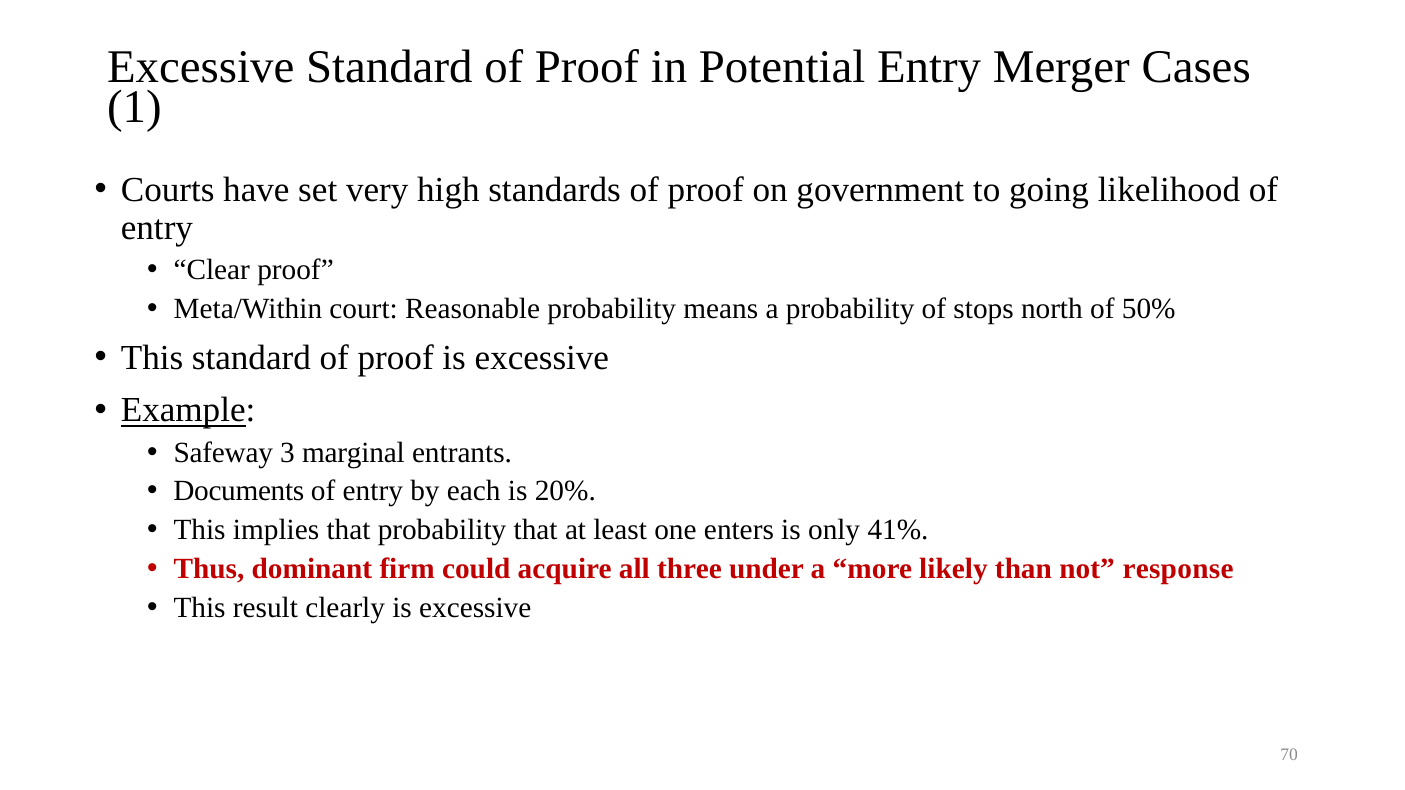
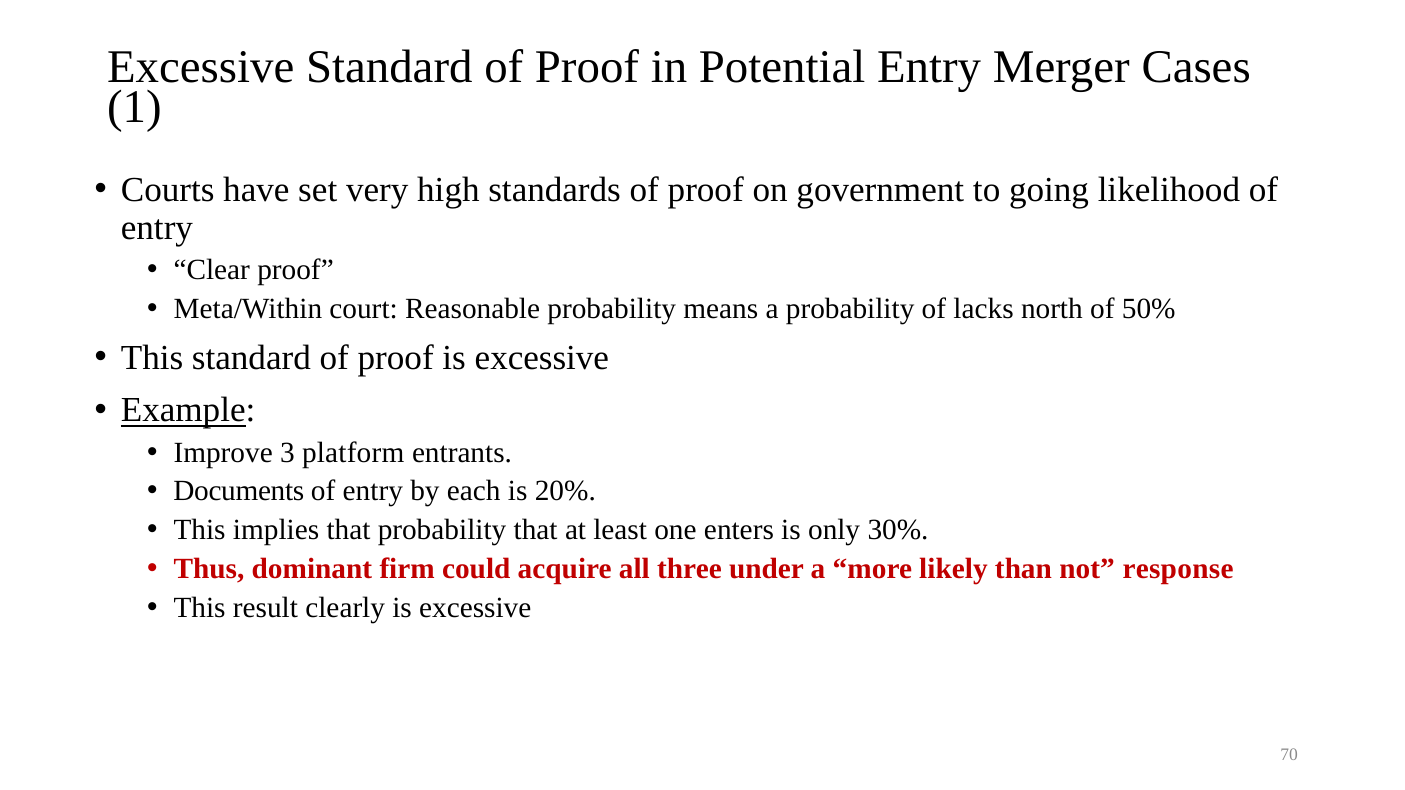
stops: stops -> lacks (984, 309)
Safeway: Safeway -> Improve (223, 453)
marginal: marginal -> platform (353, 453)
41%: 41% -> 30% (898, 530)
